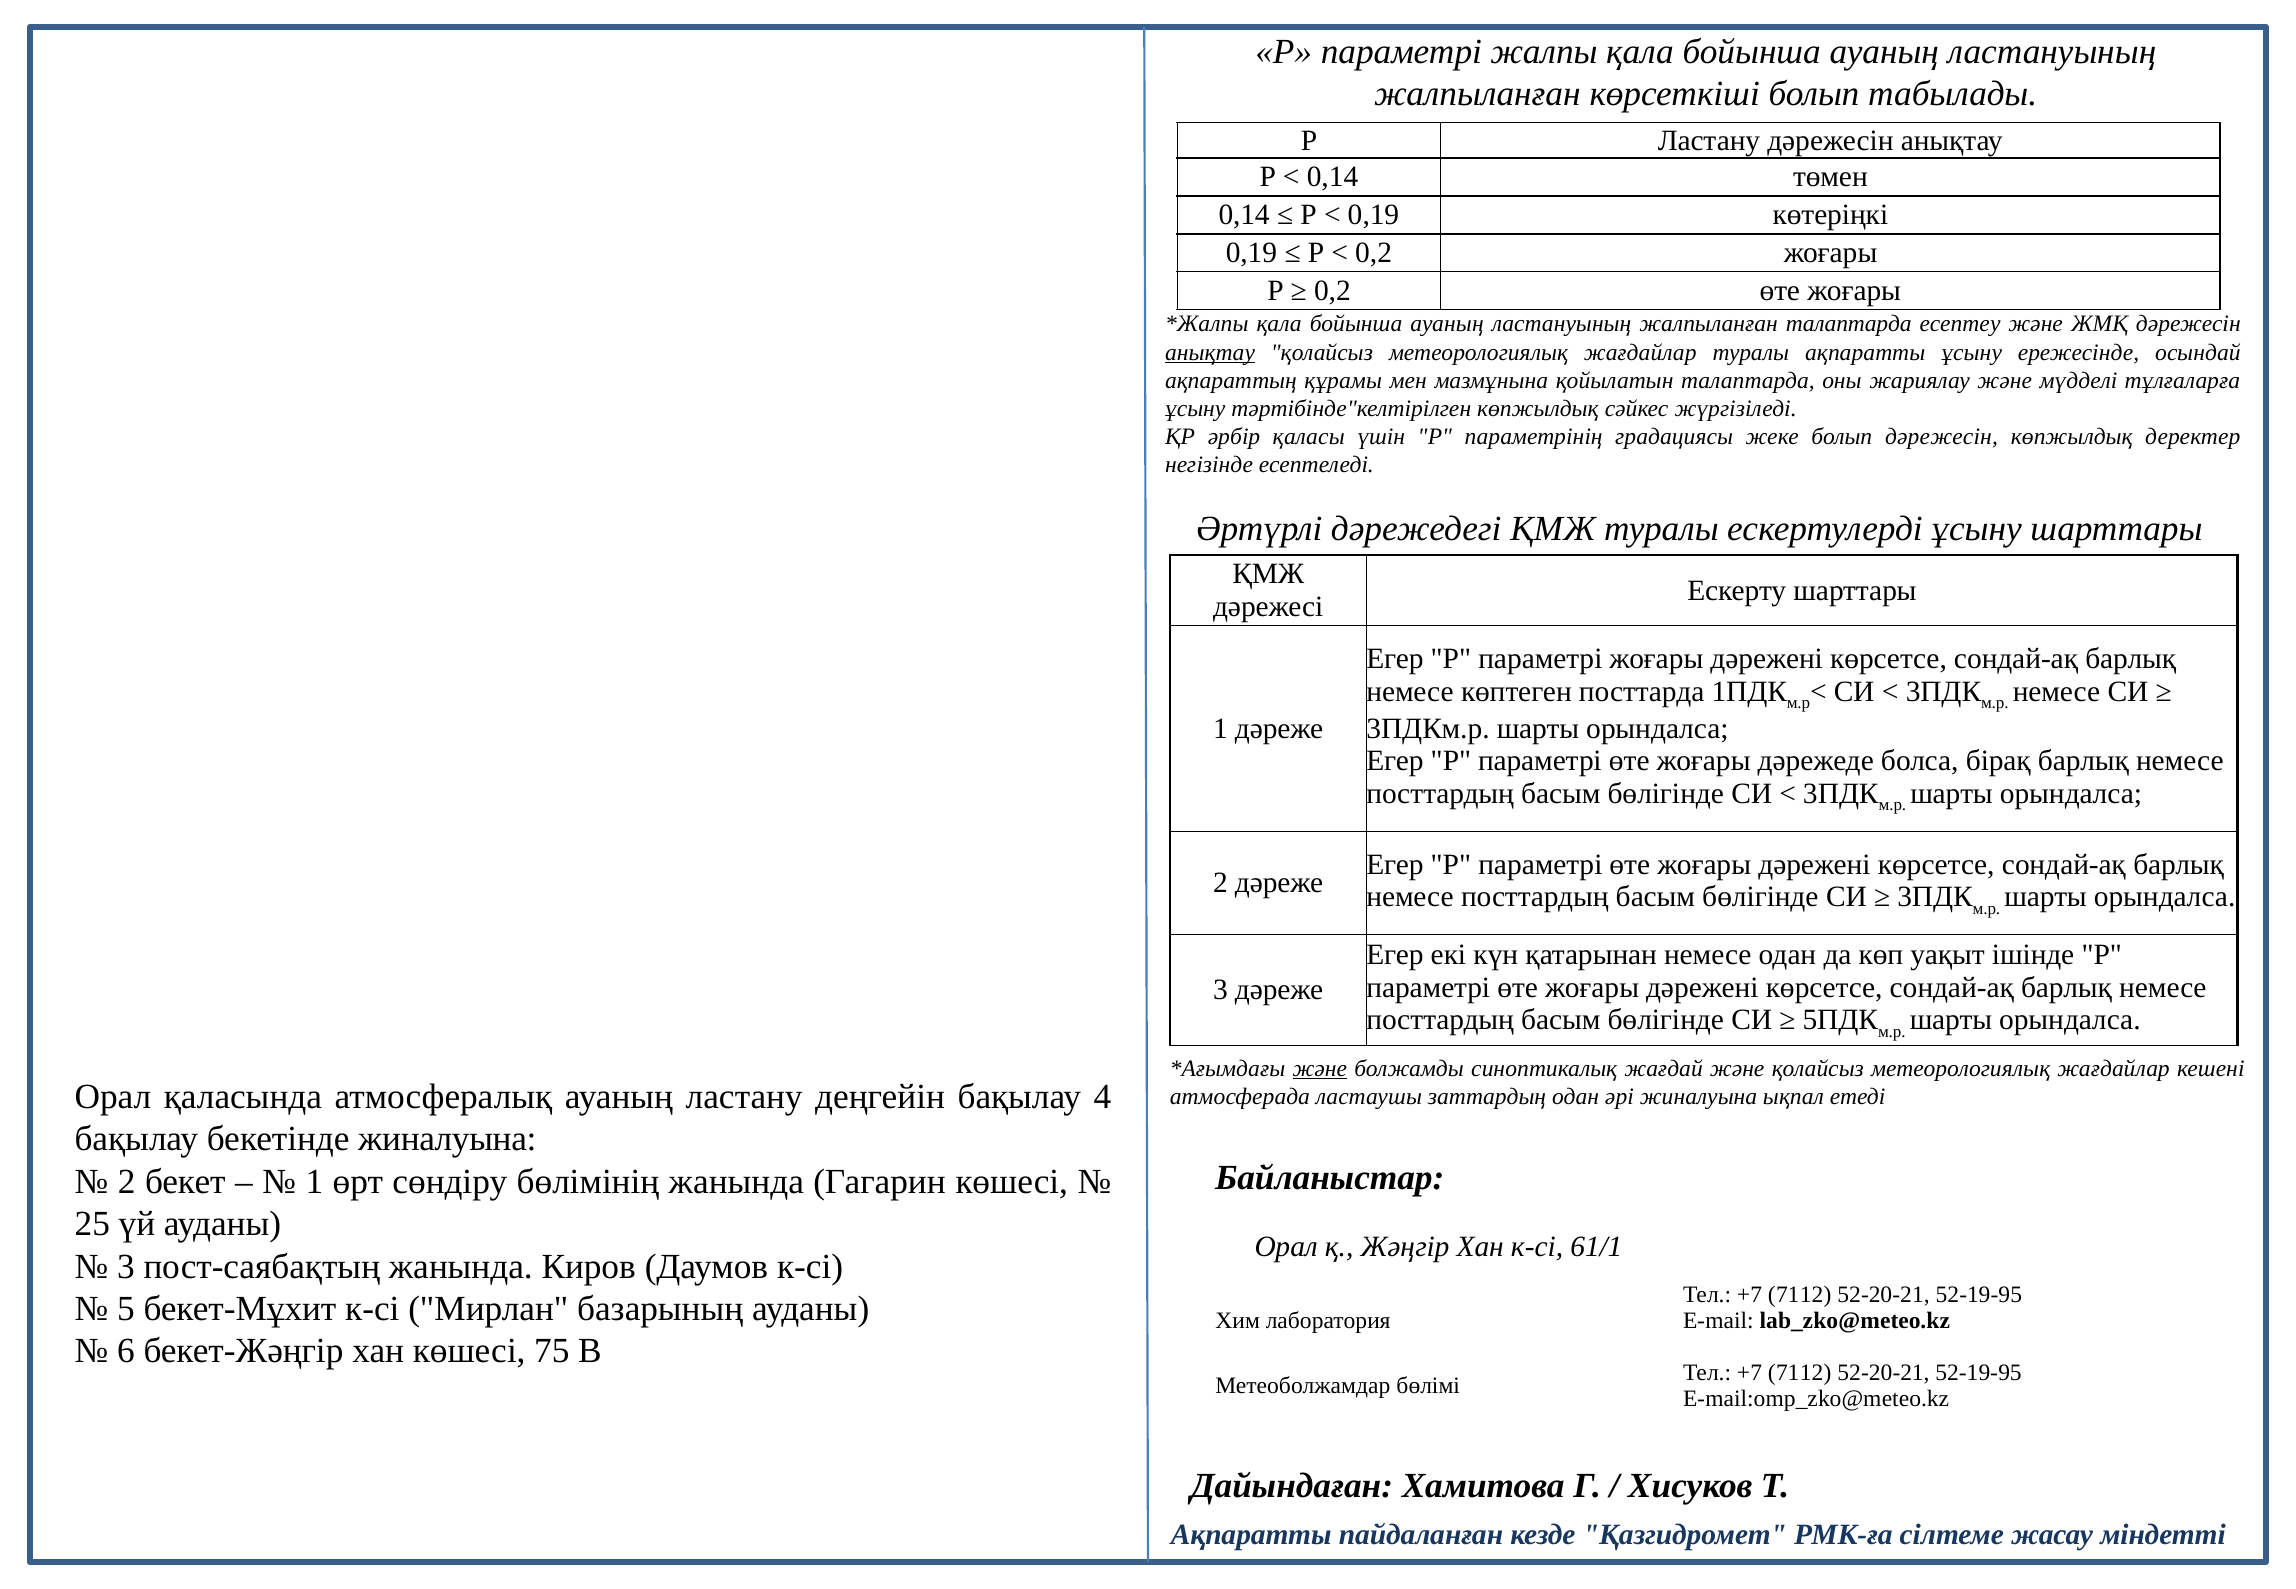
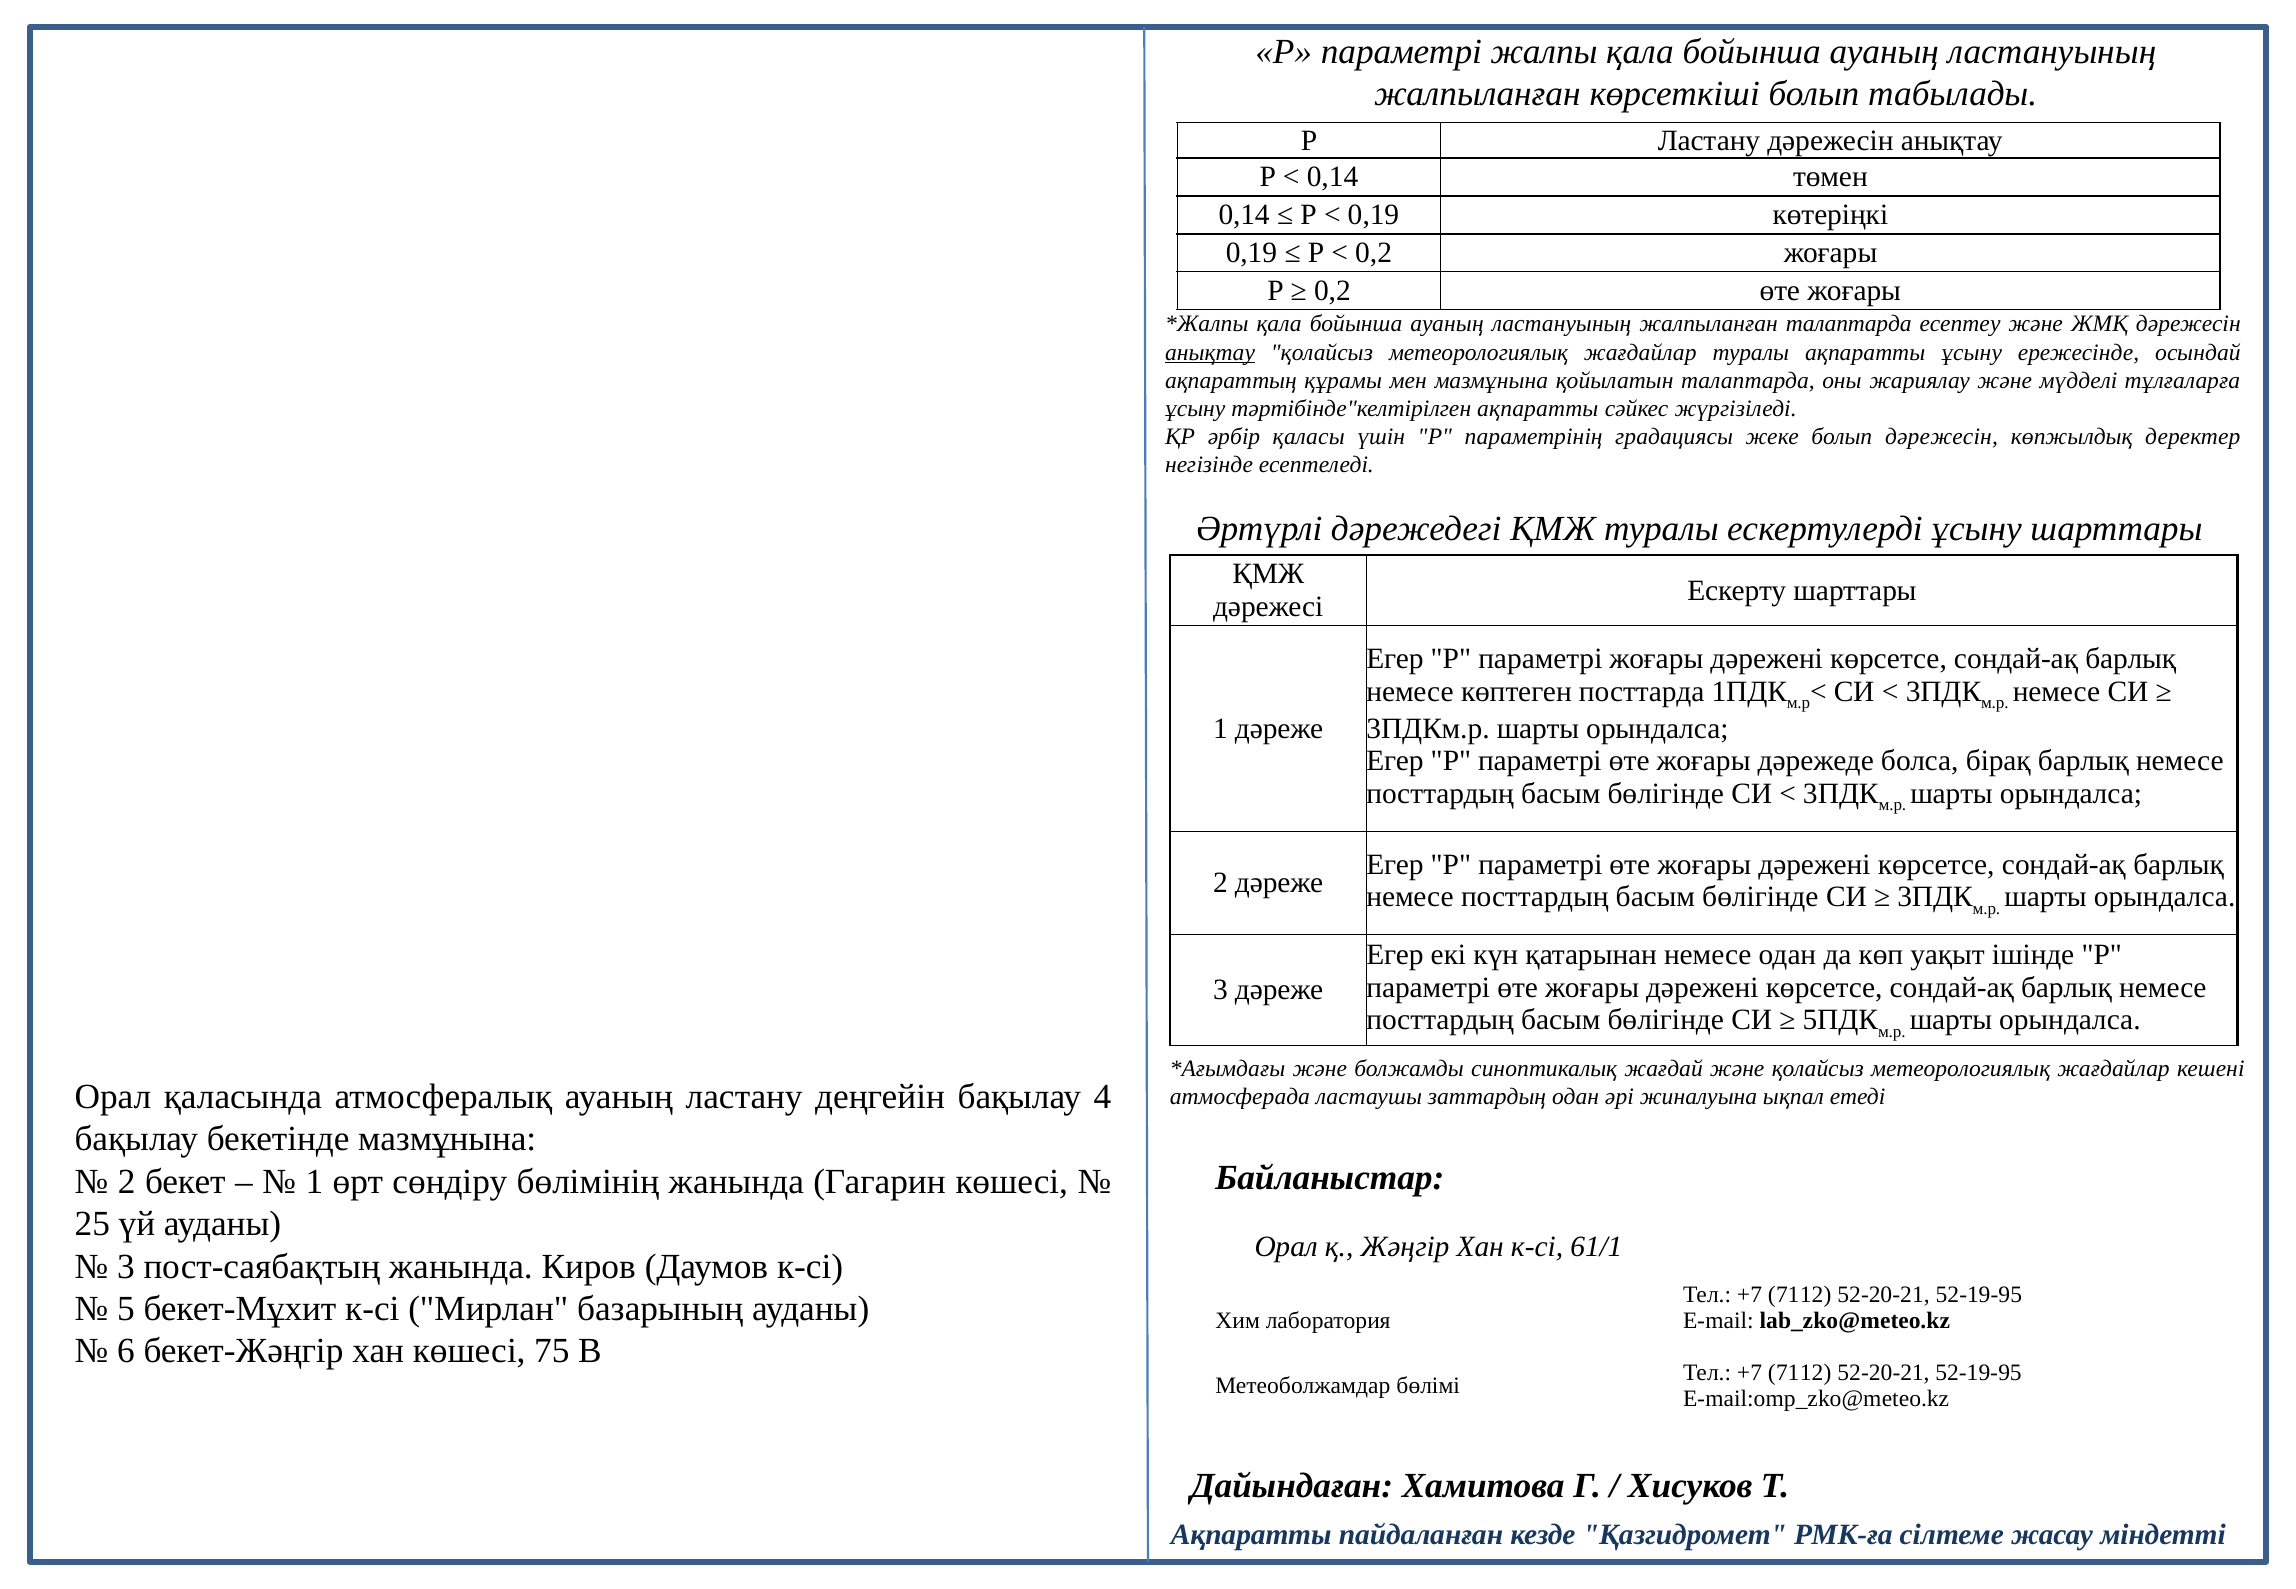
тәртібінде"келтірілген көпжылдық: көпжылдық -> ақпаратты (1538, 409)
және underline: present -> none (1320, 1069)
бекетінде жиналуына: жиналуына -> мазмұнына (447, 1140)
